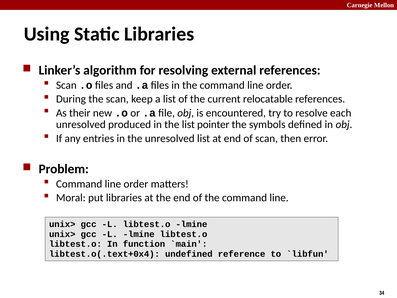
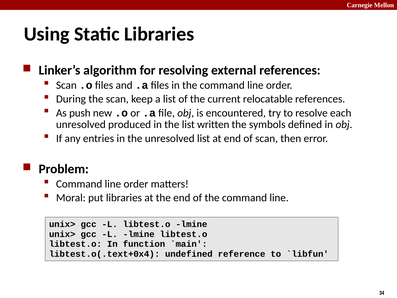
their: their -> push (80, 113)
pointer: pointer -> written (213, 124)
